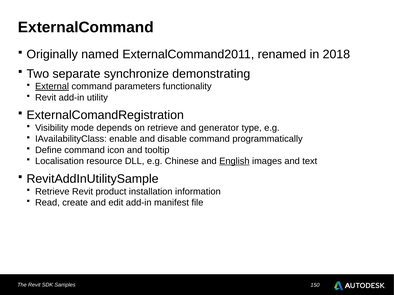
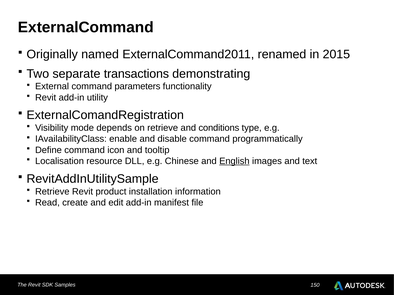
2018: 2018 -> 2015 (336, 54)
synchronize: synchronize -> transactions (136, 74)
External underline: present -> none (52, 87)
generator: generator -> conditions (219, 128)
